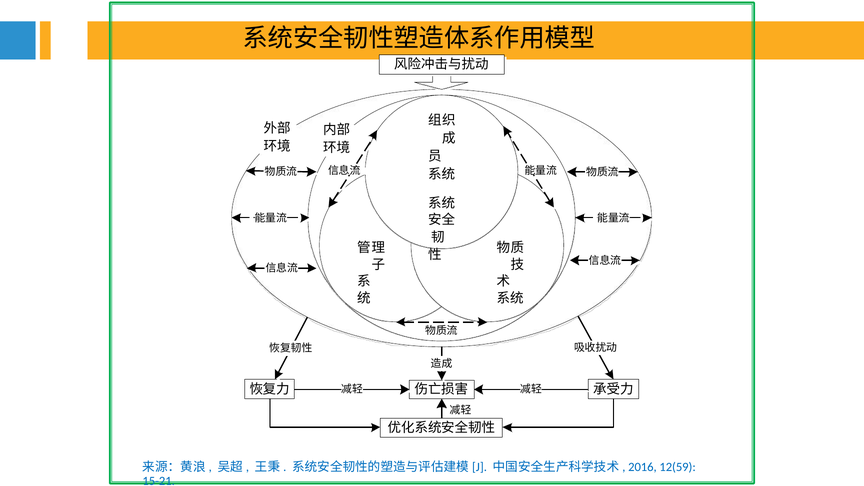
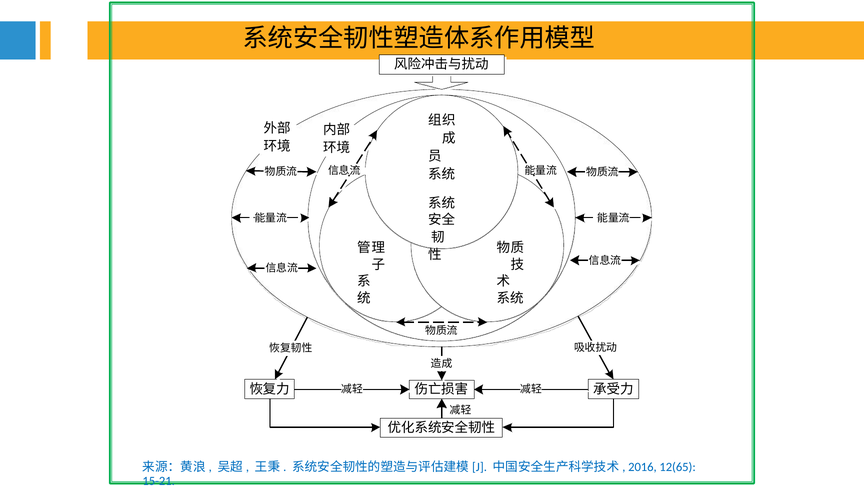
12(59: 12(59 -> 12(65 (678, 467)
